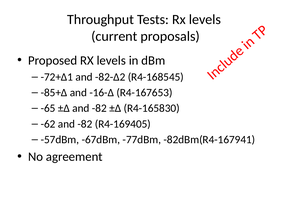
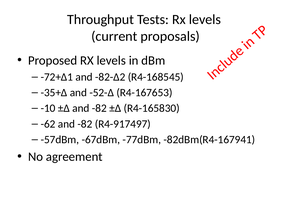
-85+∆: -85+∆ -> -35+∆ (54, 93)
-16-∆: -16-∆ -> -52-∆ (102, 93)
-65: -65 -> -10 (48, 108)
R4-169405: R4-169405 -> R4-917497 (123, 124)
